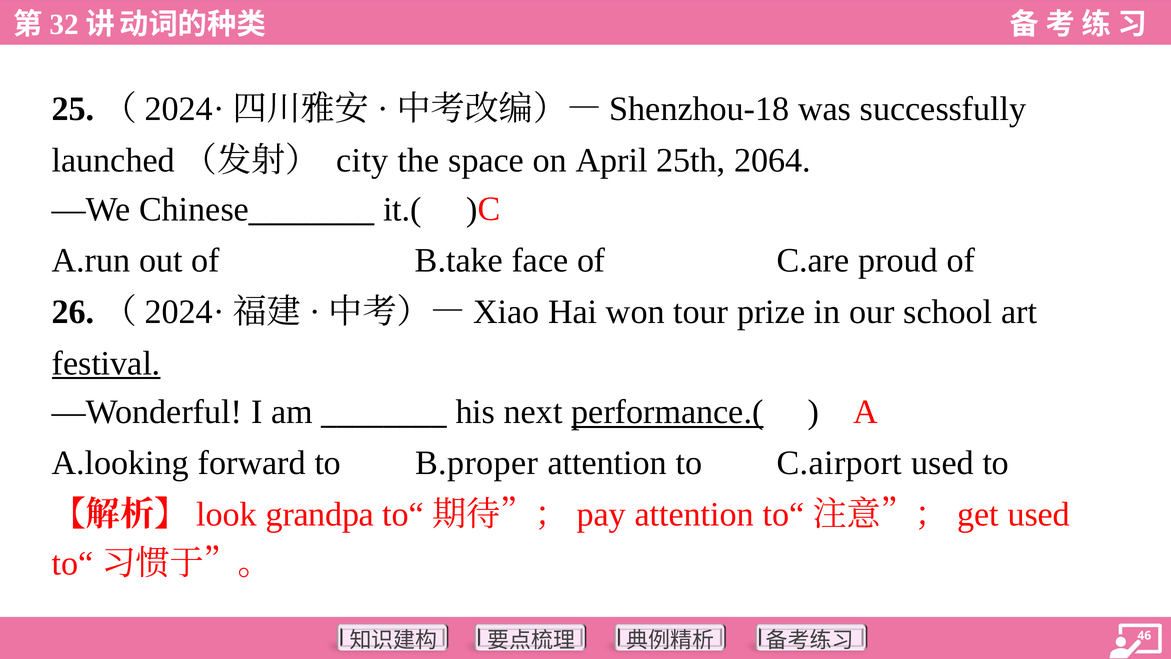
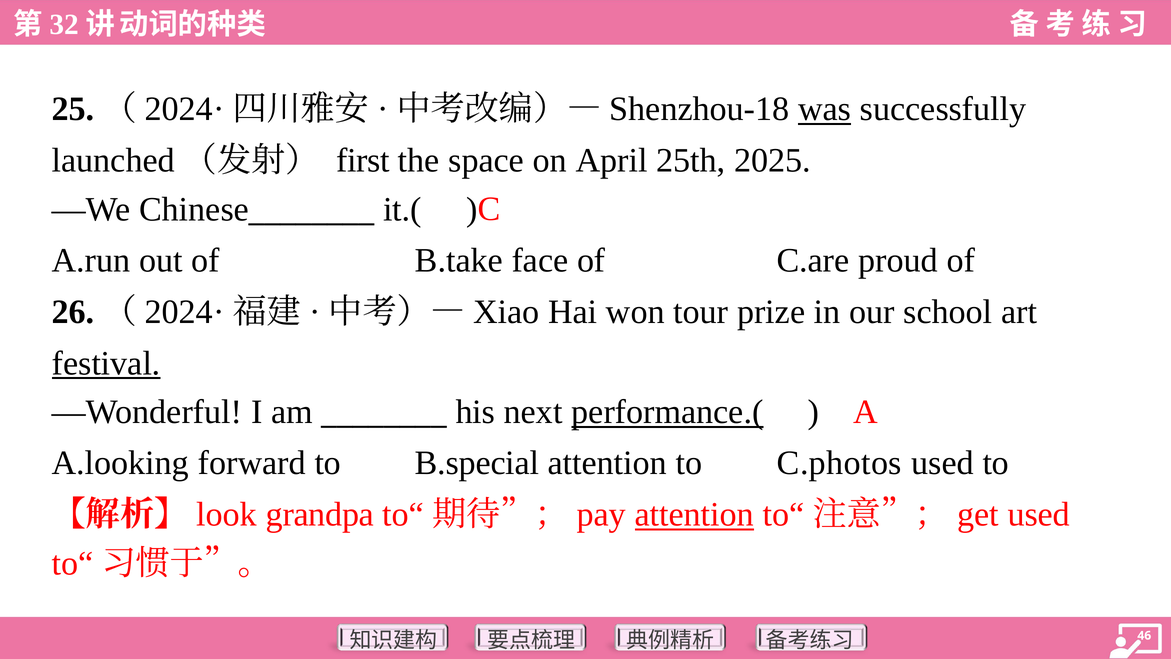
was underline: none -> present (825, 109)
city: city -> first (363, 160)
2064: 2064 -> 2025 (773, 160)
B.proper: B.proper -> B.special (477, 463)
C.airport: C.airport -> C.photos (839, 463)
attention underline: none -> present (694, 514)
